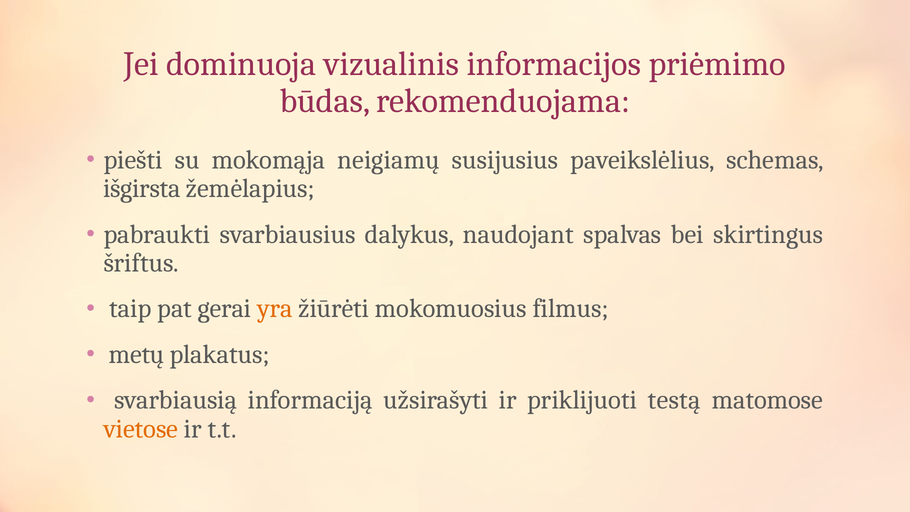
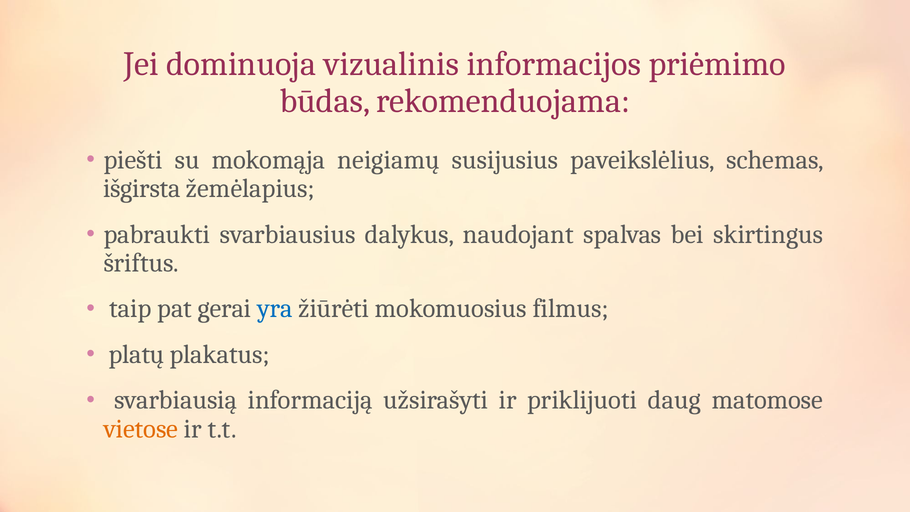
yra colour: orange -> blue (275, 309)
metų: metų -> platų (137, 354)
testą: testą -> daug (674, 400)
